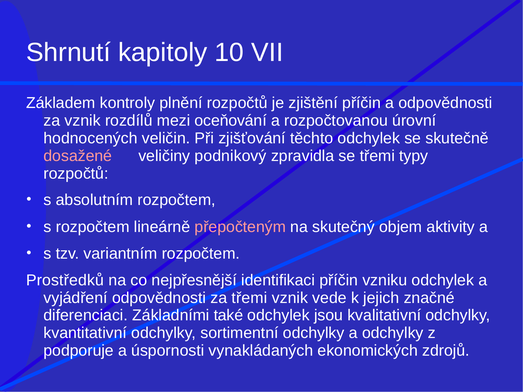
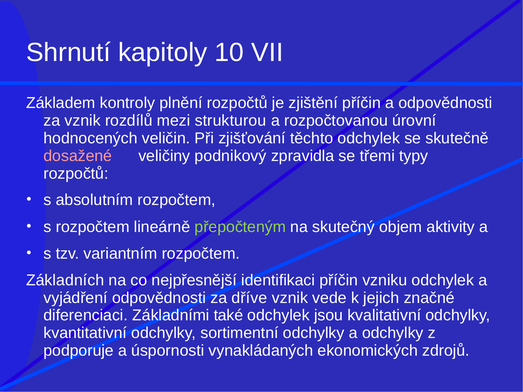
oceňování: oceňování -> strukturou (231, 121)
přepočteným colour: pink -> light green (240, 227)
Prostředků: Prostředků -> Základních (65, 280)
za třemi: třemi -> dříve (249, 298)
